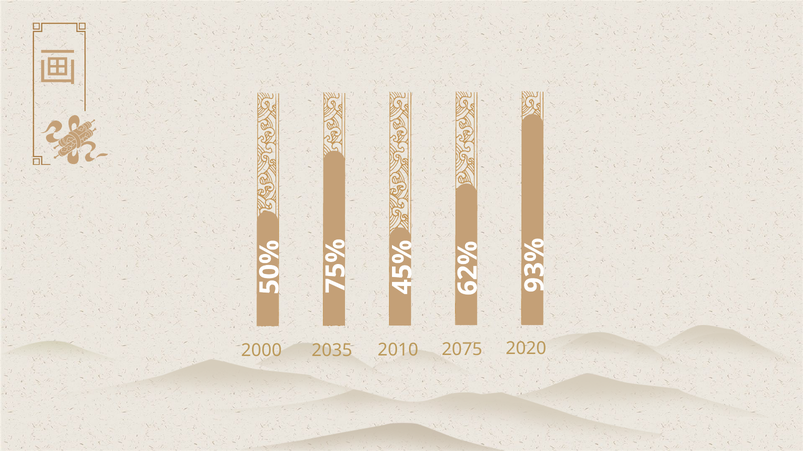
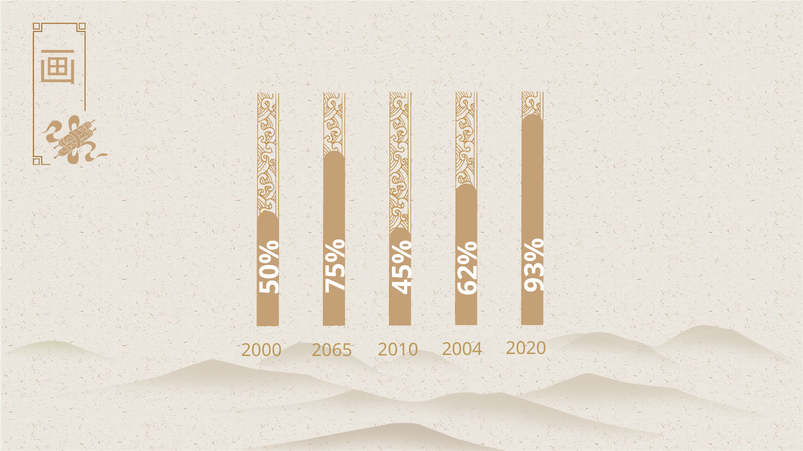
2035: 2035 -> 2065 (332, 351)
2075: 2075 -> 2004 (462, 350)
